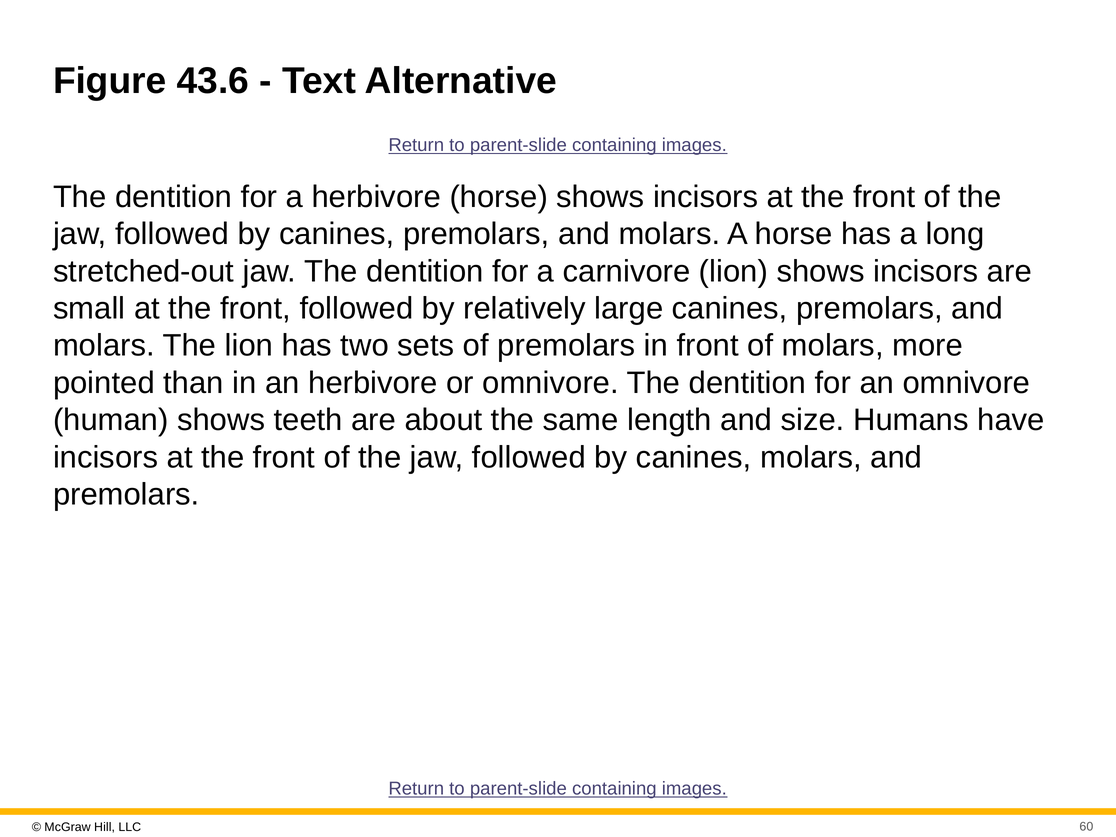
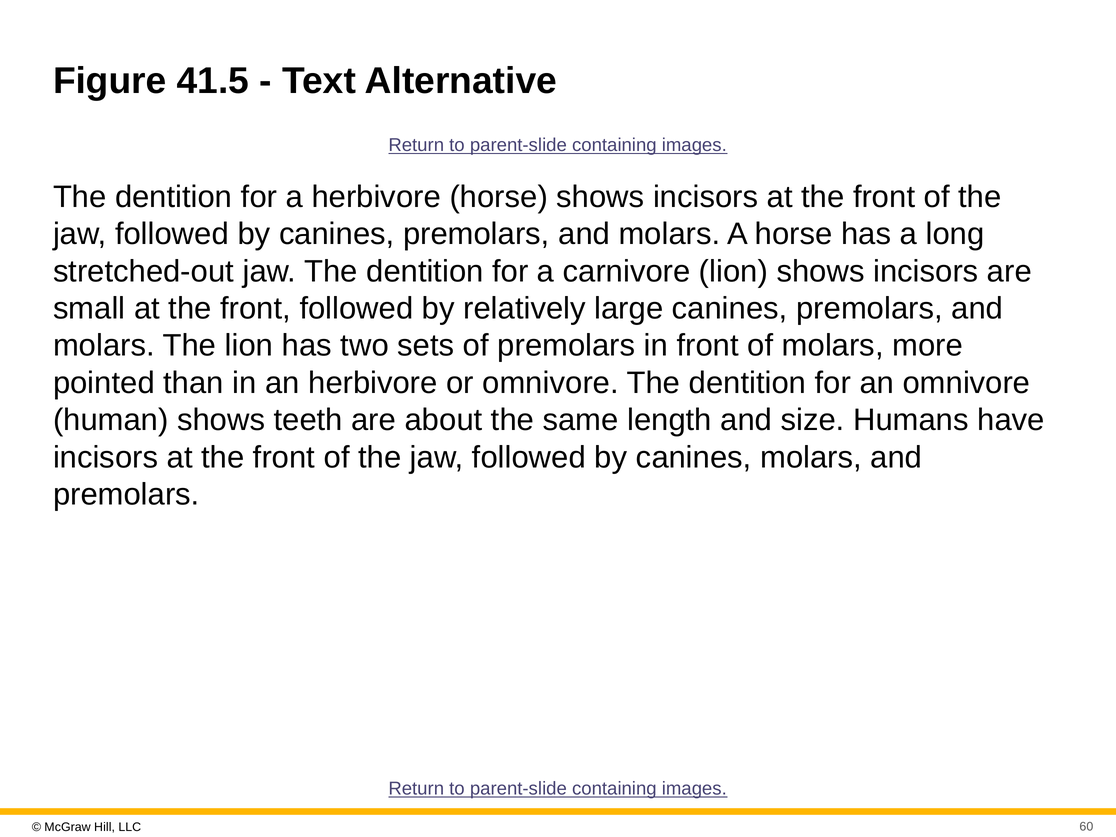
43.6: 43.6 -> 41.5 (213, 81)
